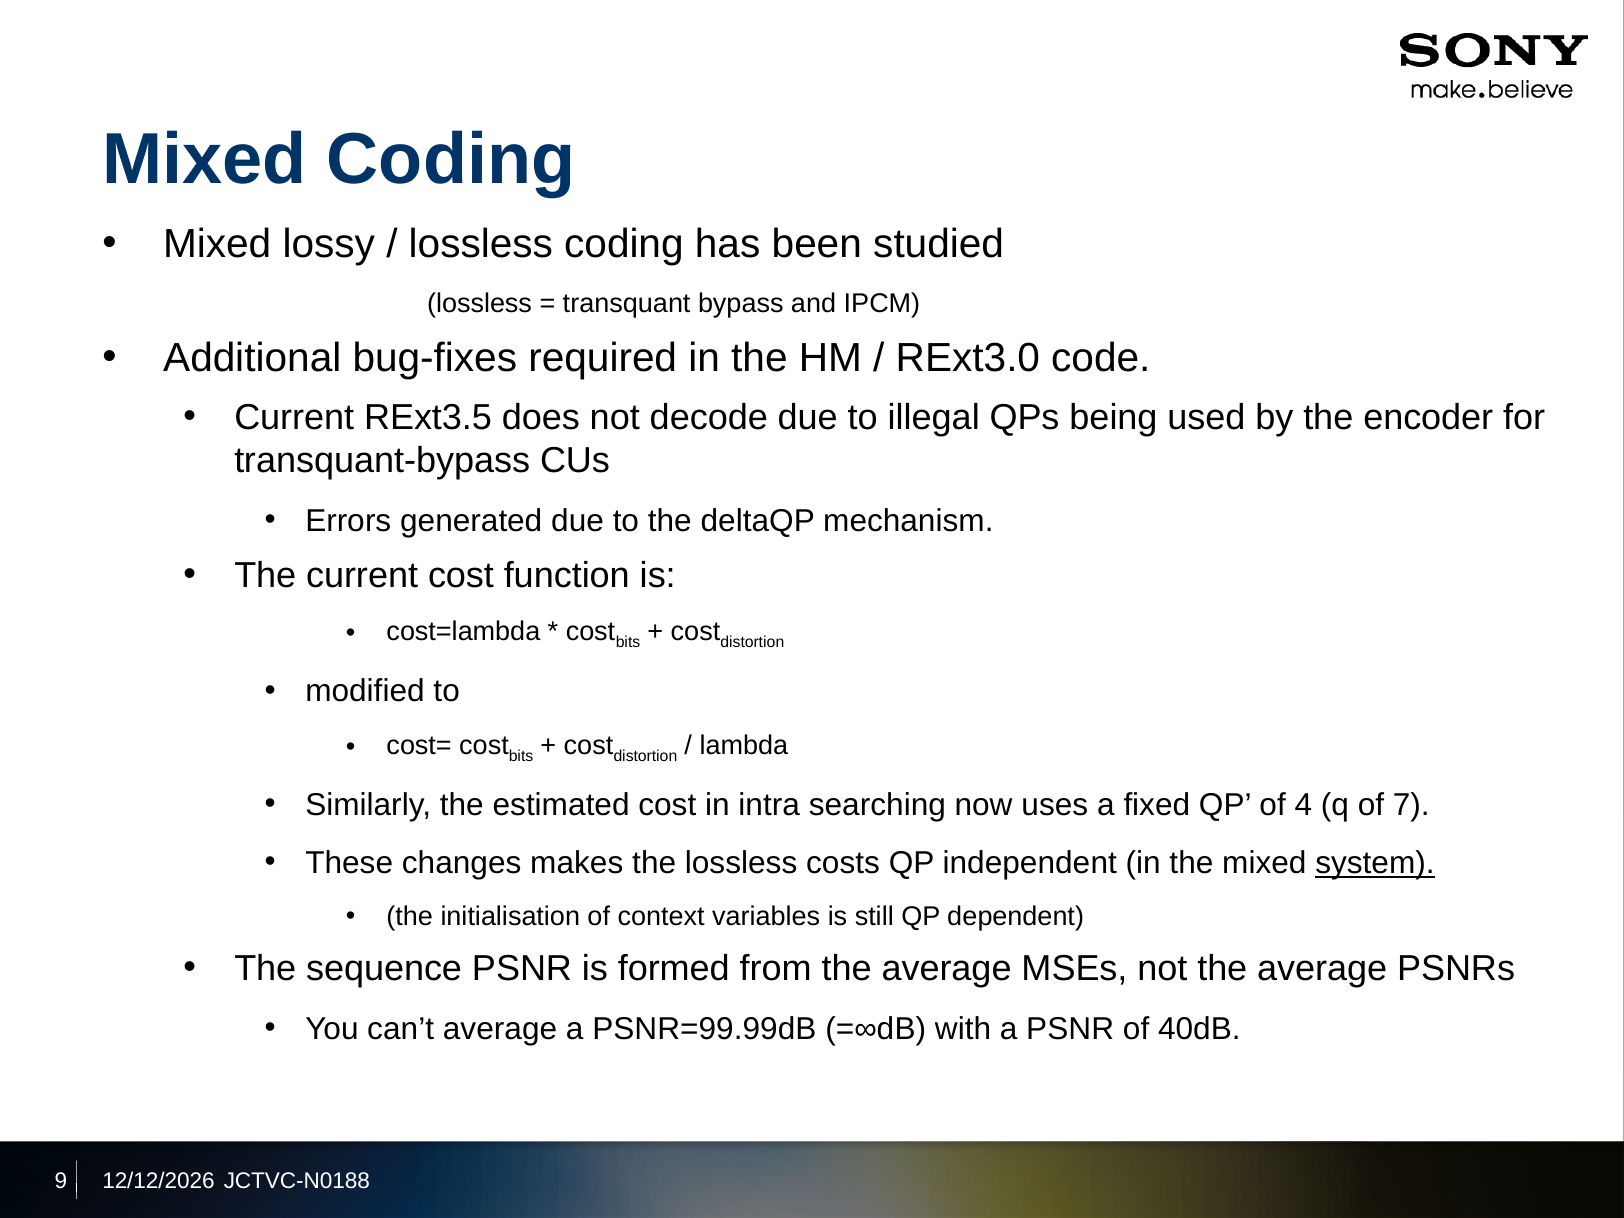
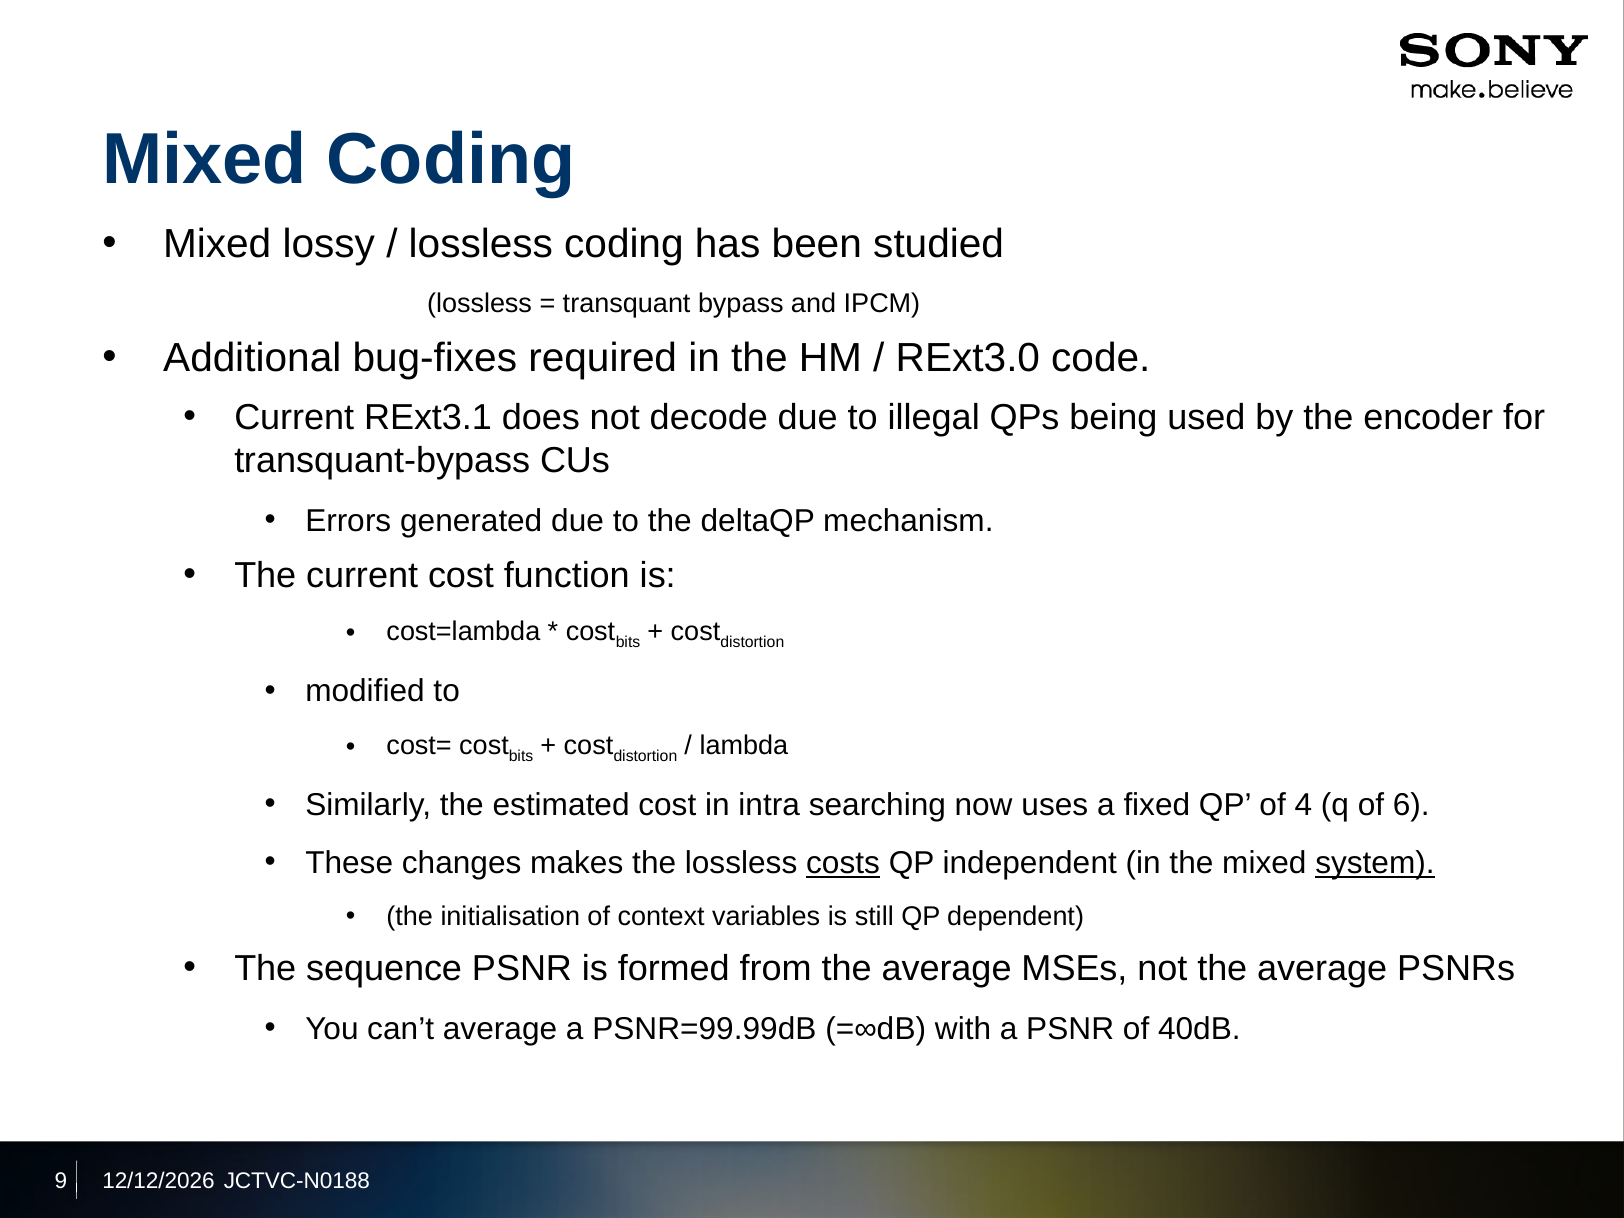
RExt3.5: RExt3.5 -> RExt3.1 (428, 418)
7: 7 -> 6 (1411, 805)
costs underline: none -> present (843, 863)
